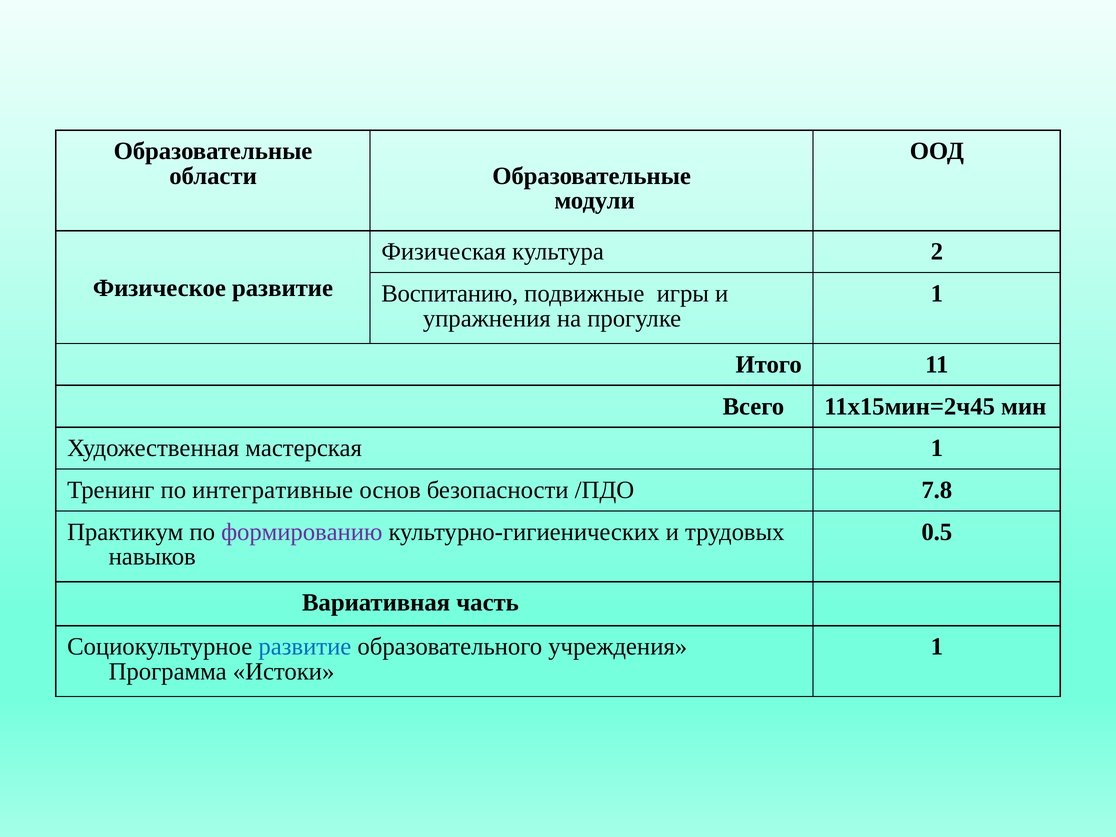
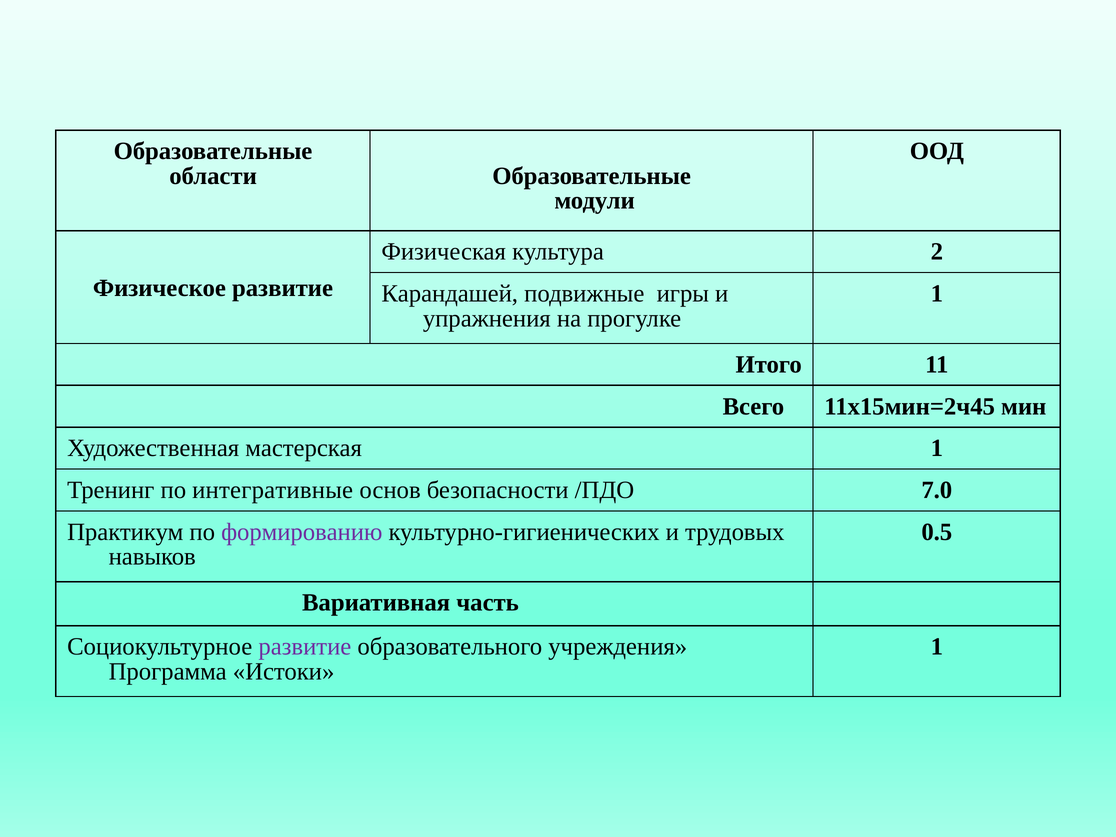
Воспитанию: Воспитанию -> Карандашей (450, 294)
7.8: 7.8 -> 7.0 (937, 490)
развитие colour: blue -> purple (305, 647)
